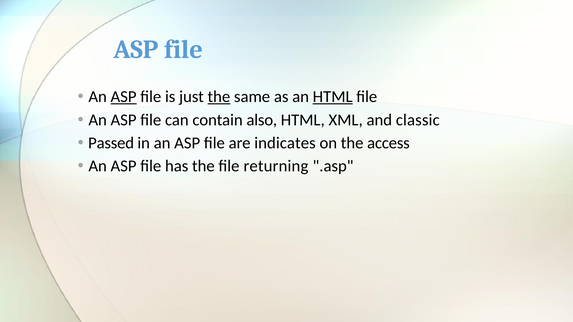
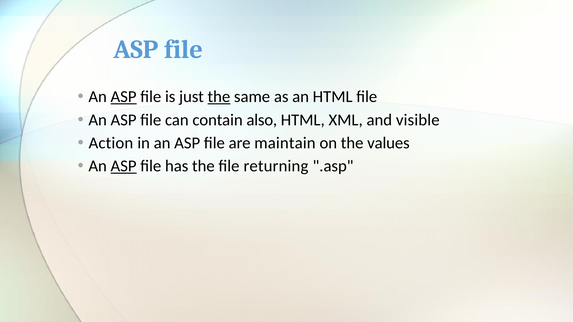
HTML underline: present -> none (333, 97)
classic: classic -> visible (418, 120)
Passed: Passed -> Action (111, 143)
indicates: indicates -> maintain (285, 143)
access: access -> values (388, 143)
ASP underline: none -> present (124, 166)
